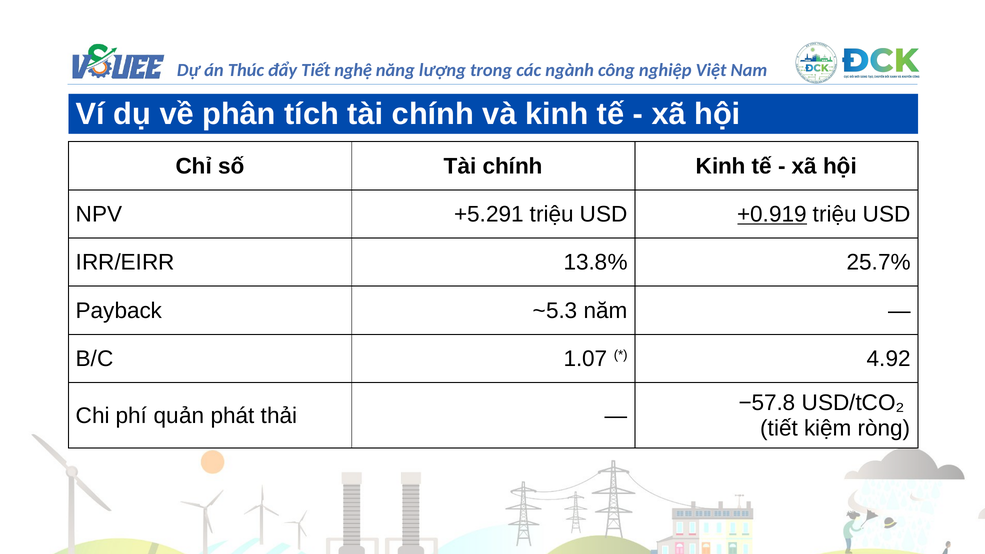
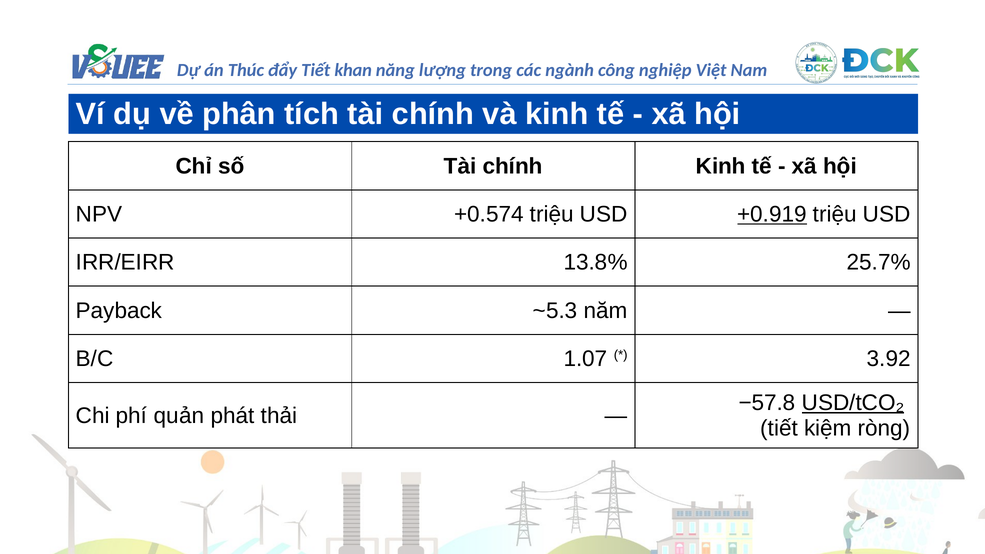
nghệ: nghệ -> khan (353, 70)
+5.291: +5.291 -> +0.574 (489, 214)
4.92: 4.92 -> 3.92 (889, 359)
USD/tCO₂ underline: none -> present (853, 403)
